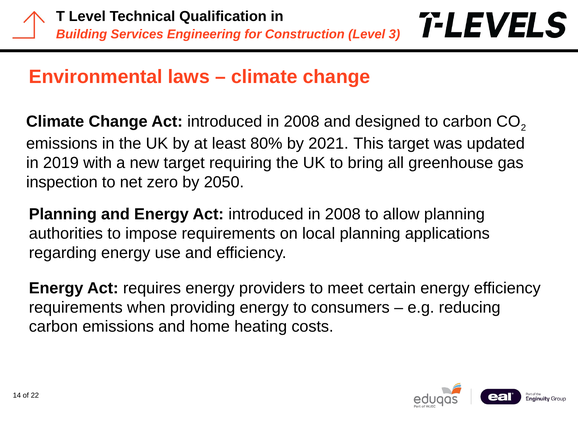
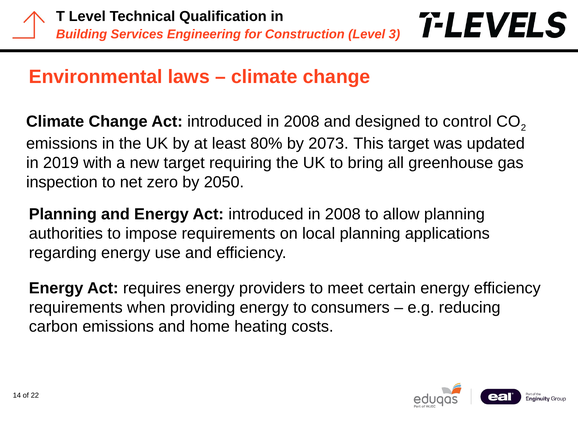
to carbon: carbon -> control (467, 121)
2021: 2021 -> 2073 (328, 143)
